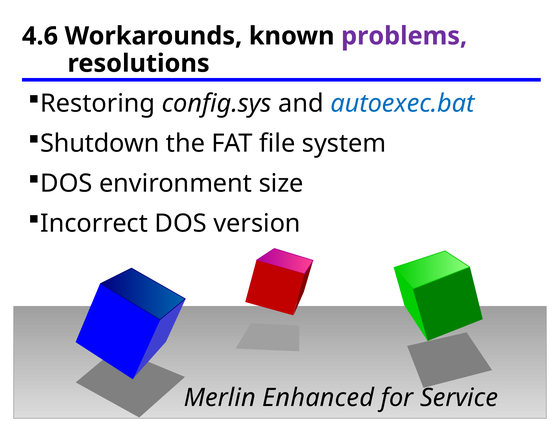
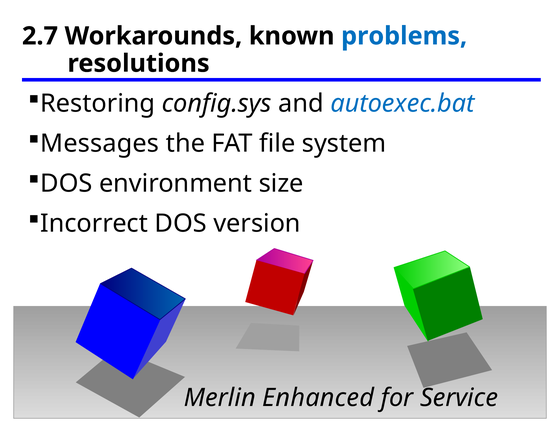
4.6: 4.6 -> 2.7 (40, 36)
problems colour: purple -> blue (404, 36)
Shutdown: Shutdown -> Messages (100, 143)
